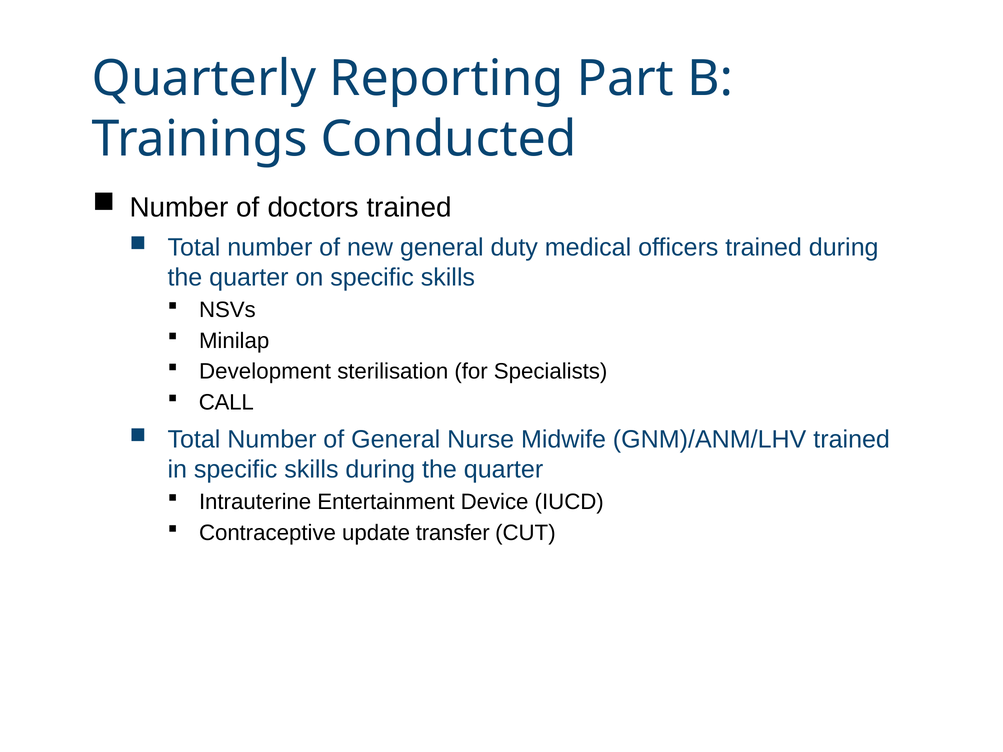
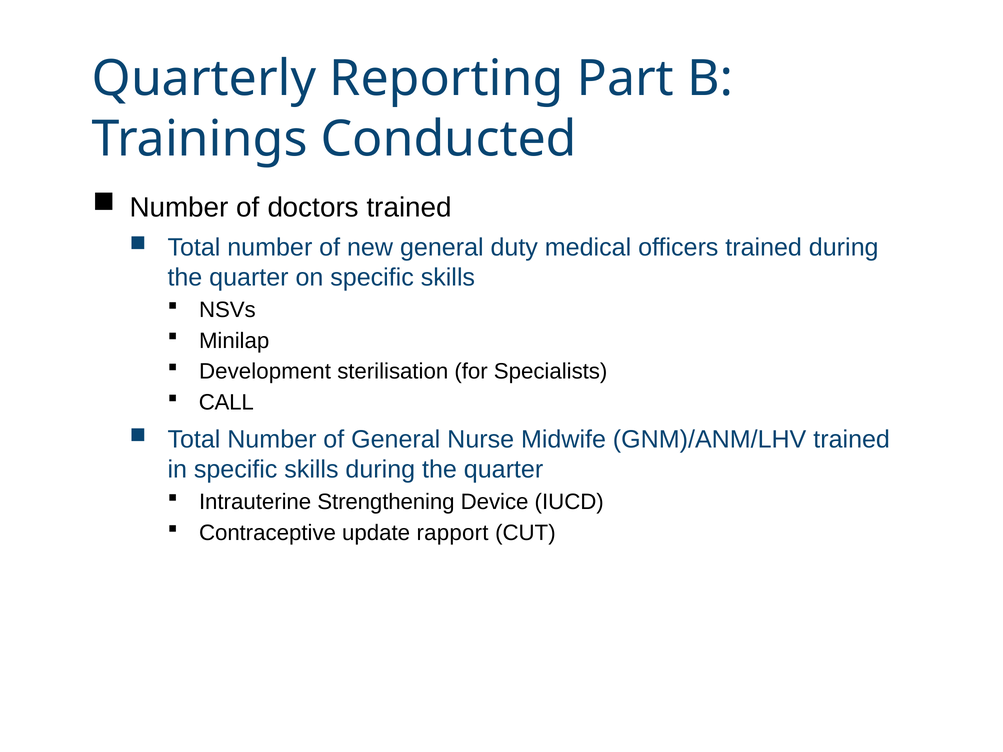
Entertainment: Entertainment -> Strengthening (386, 502)
transfer: transfer -> rapport (453, 533)
